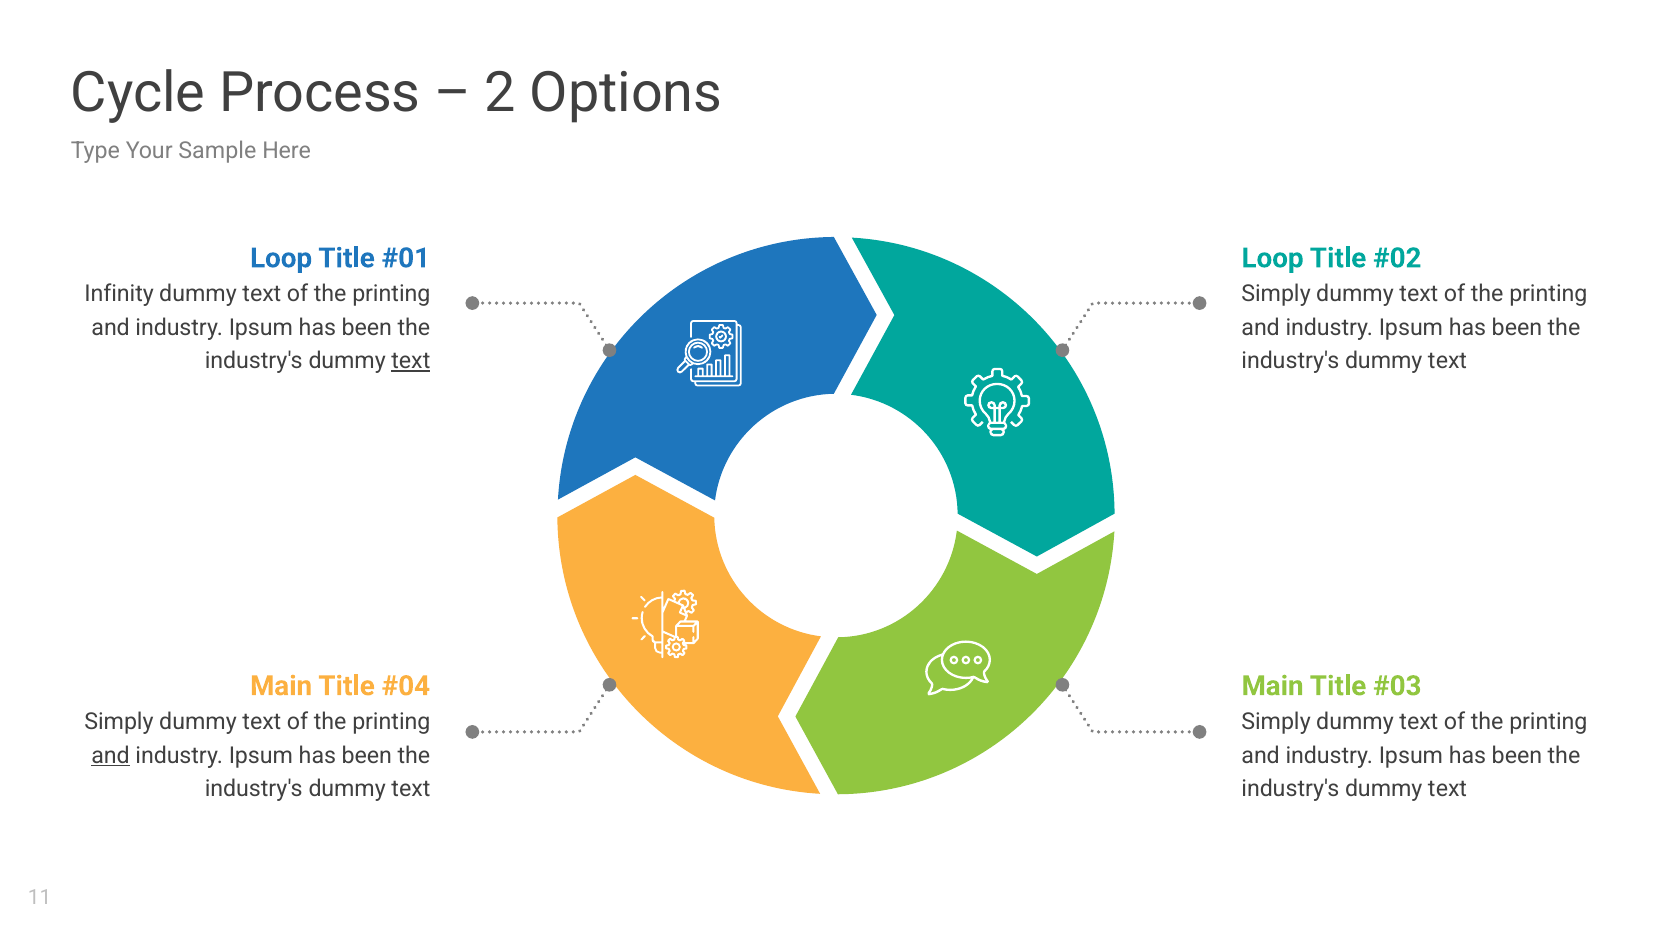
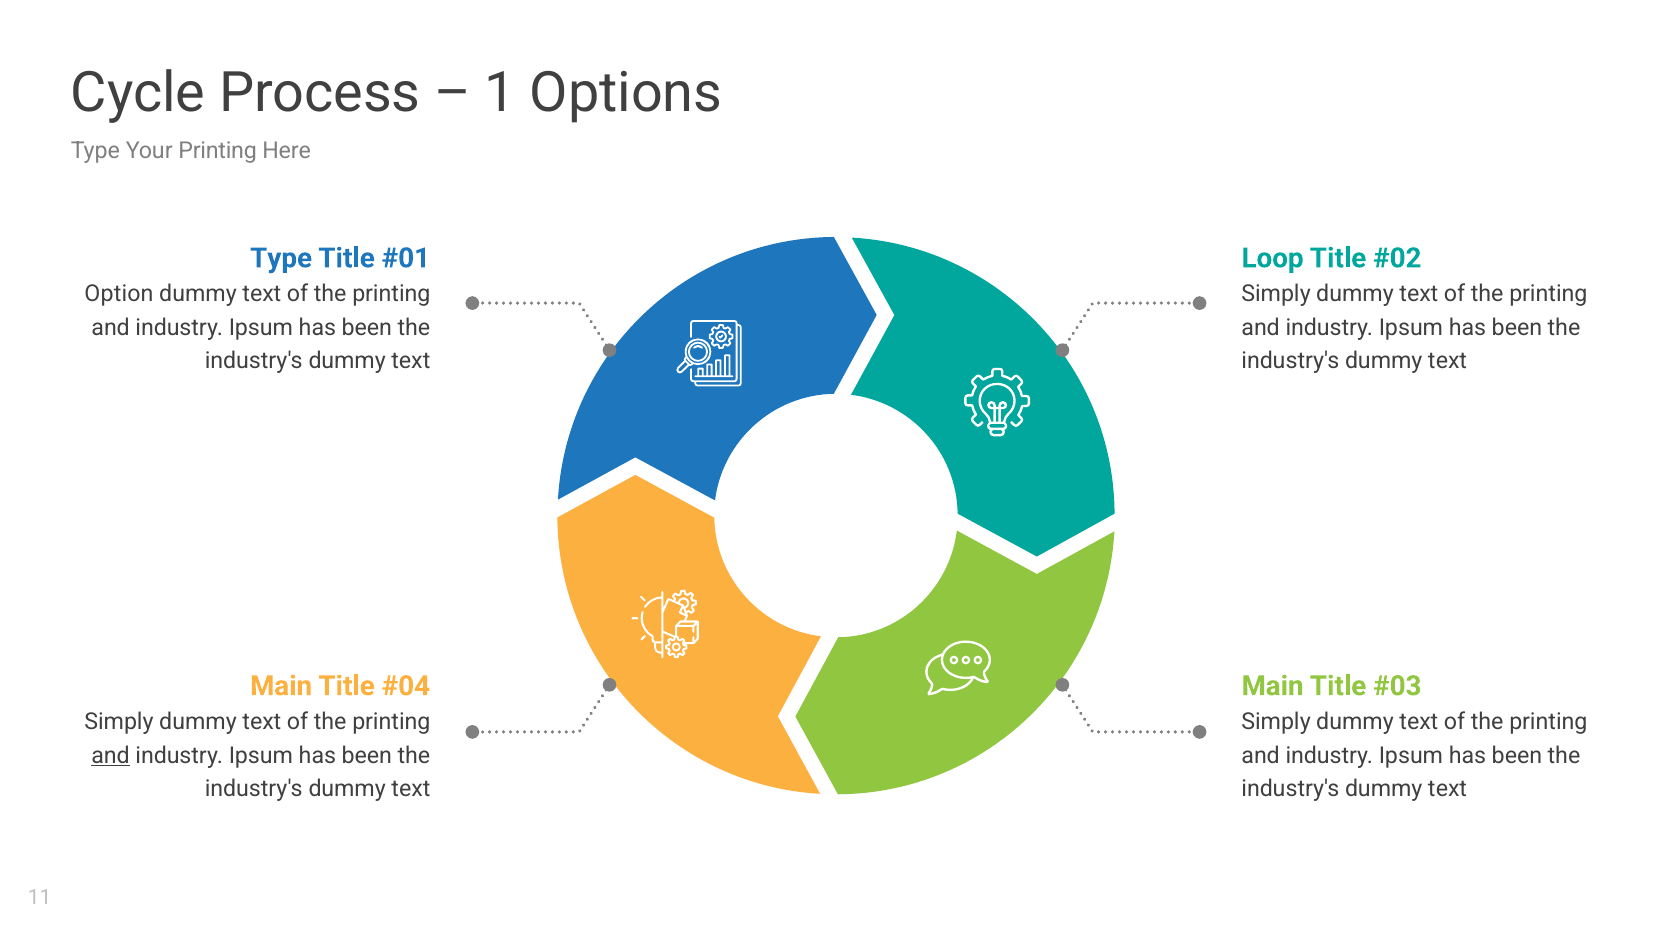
2: 2 -> 1 (500, 93)
Your Sample: Sample -> Printing (218, 151)
Loop: Loop -> Type (281, 258)
Infinity: Infinity -> Option (119, 294)
text underline: present -> none (411, 361)
